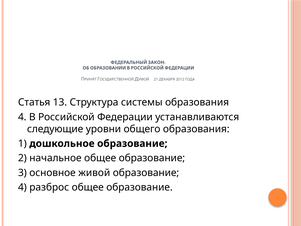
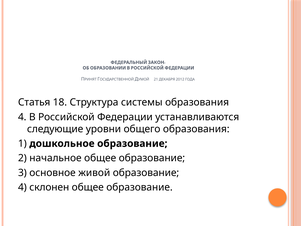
13: 13 -> 18 (60, 102)
разброс: разброс -> склонен (49, 187)
